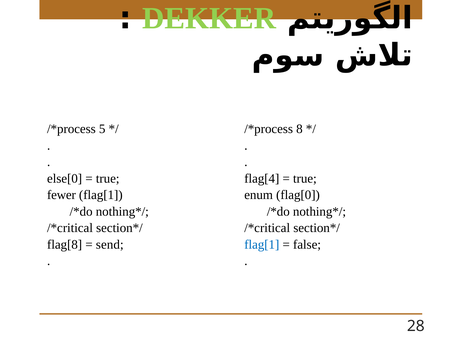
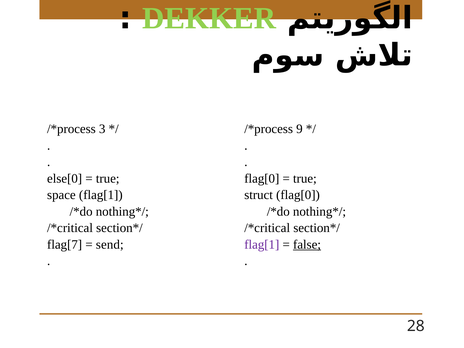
5: 5 -> 3 (102, 129)
8: 8 -> 9 (299, 129)
flag[4: flag[4 -> flag[0 (262, 179)
fewer: fewer -> space (61, 195)
enum: enum -> struct (259, 195)
flag[8: flag[8 -> flag[7 (65, 245)
flag[1 colour: blue -> purple (262, 245)
false underline: none -> present (307, 245)
